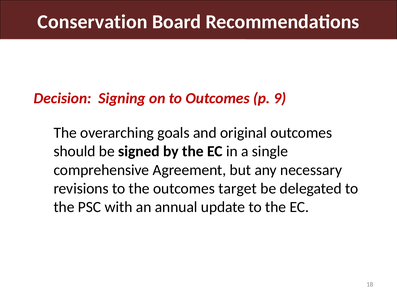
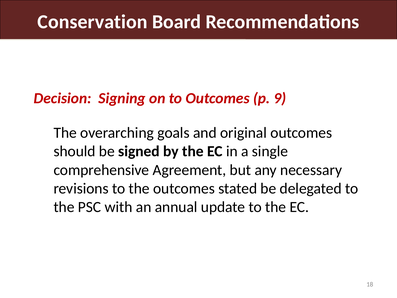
target: target -> stated (238, 188)
